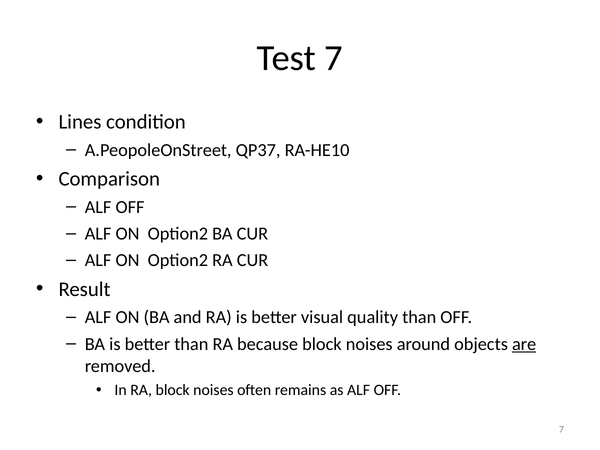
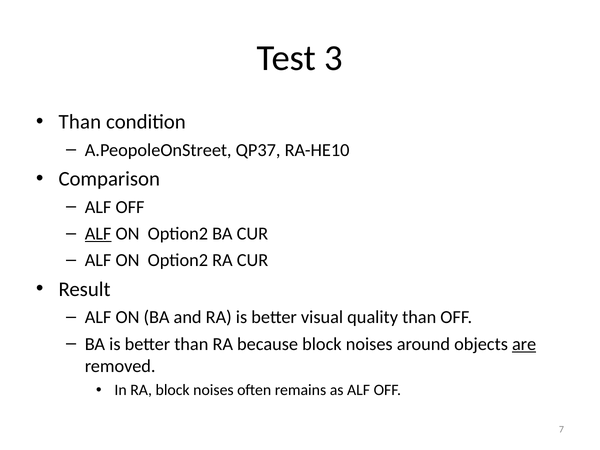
Test 7: 7 -> 3 (334, 58)
Lines: Lines -> Than (80, 122)
ALF underline: none -> present (98, 234)
